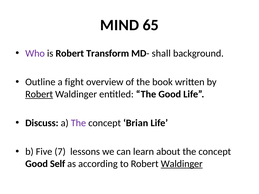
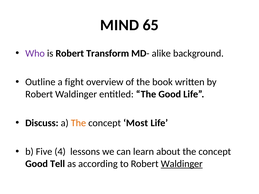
shall: shall -> alike (161, 53)
Robert underline: present -> none (39, 94)
The colour: purple -> orange (78, 123)
Brian: Brian -> Most (136, 123)
7: 7 -> 4 (60, 152)
Self: Self -> Tell (58, 164)
